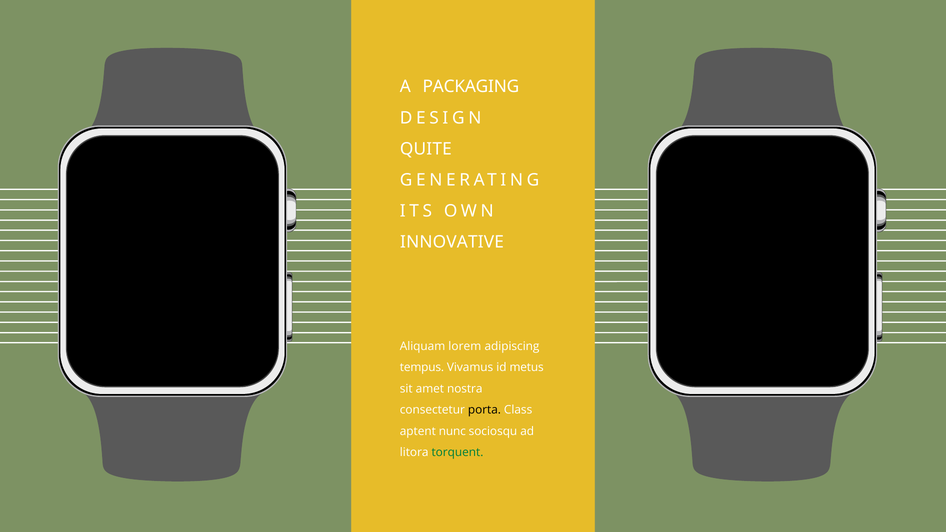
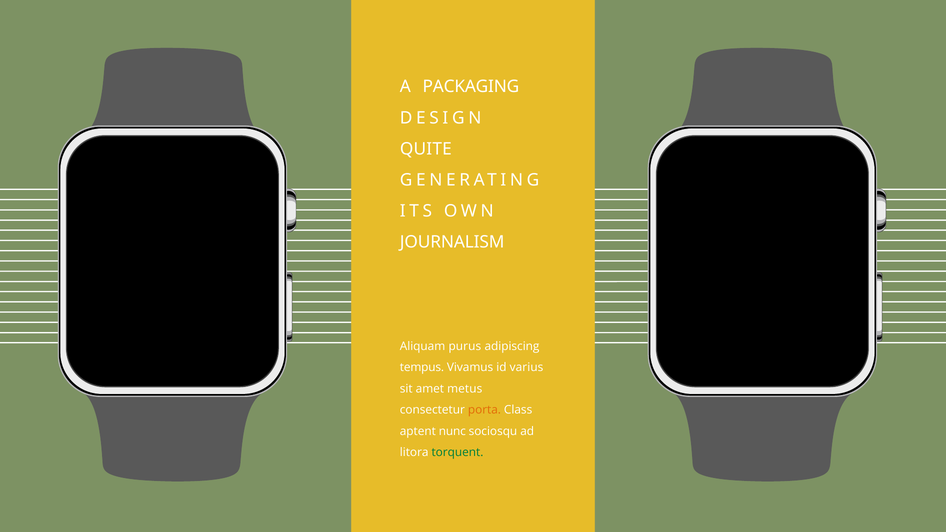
INNOVATIVE: INNOVATIVE -> JOURNALISM (452, 242)
lorem: lorem -> purus (465, 346)
metus: metus -> varius (527, 367)
nostra: nostra -> metus (465, 389)
porta colour: black -> orange (484, 410)
